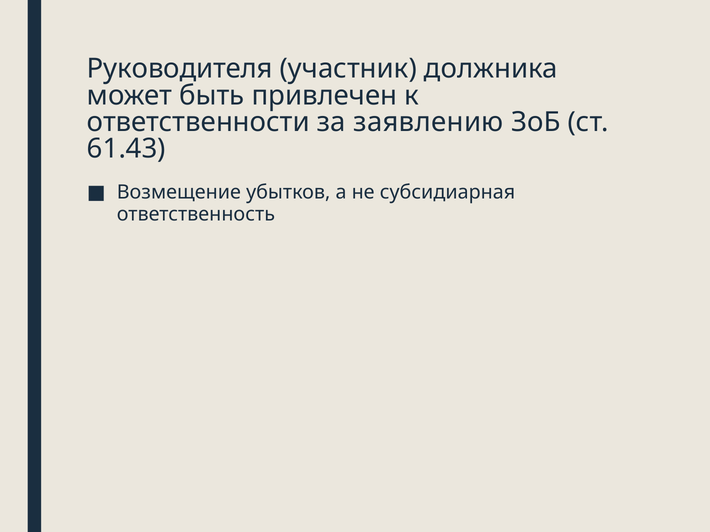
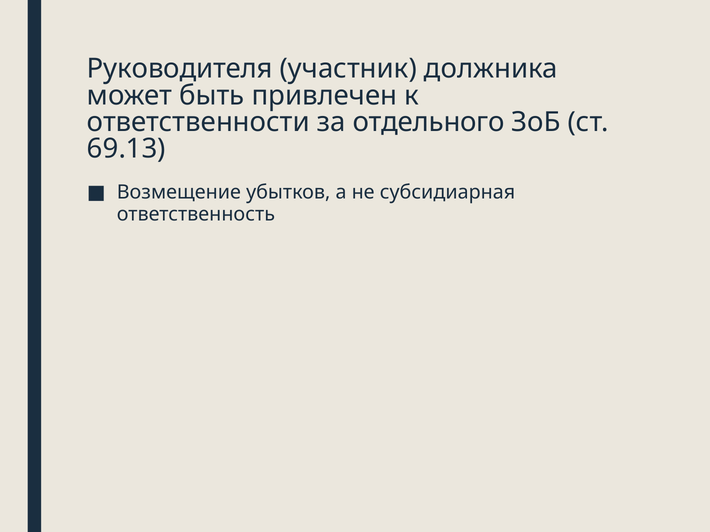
заявлению: заявлению -> отдельного (429, 122)
61.43: 61.43 -> 69.13 (126, 149)
